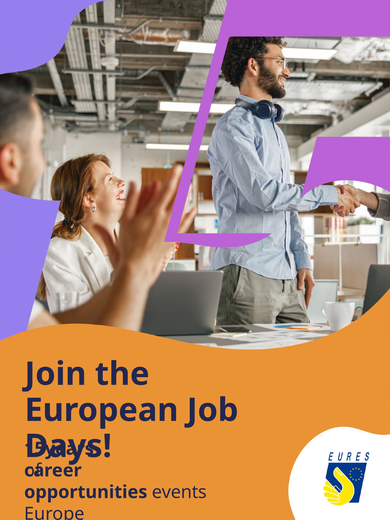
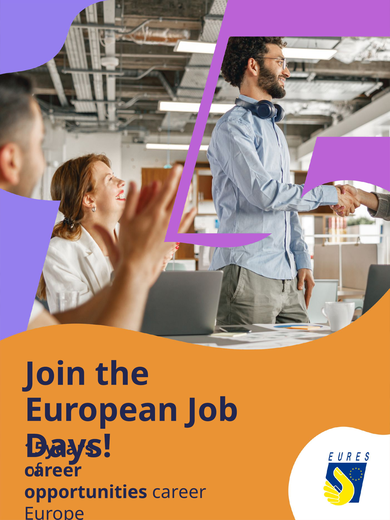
opportunities events: events -> career (179, 492)
